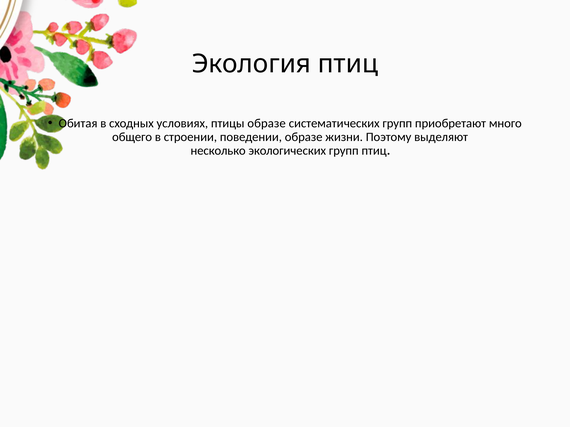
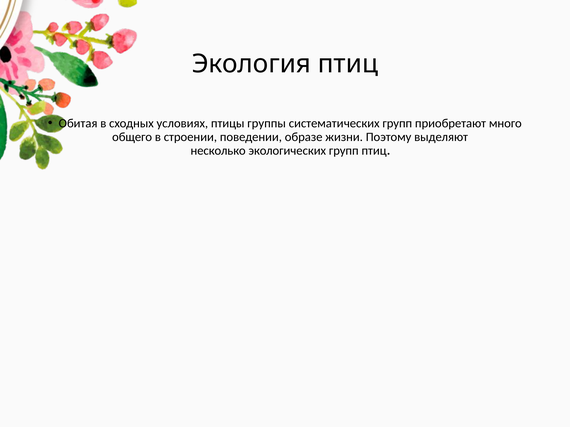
птицы образе: образе -> группы (267, 123)
